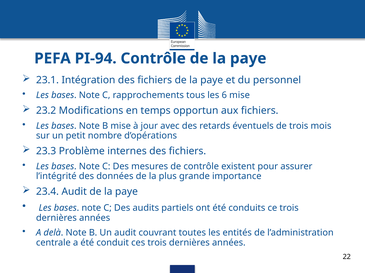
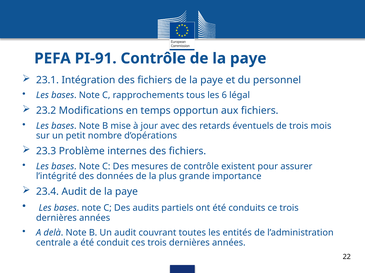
PI-94: PI-94 -> PI-91 (96, 59)
6 mise: mise -> légal (240, 95)
